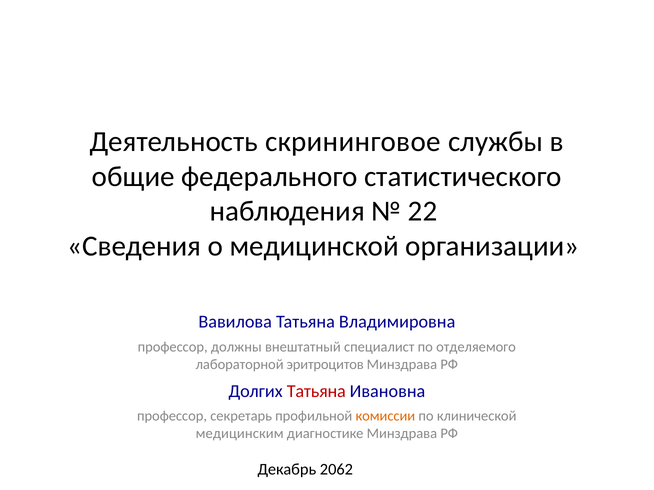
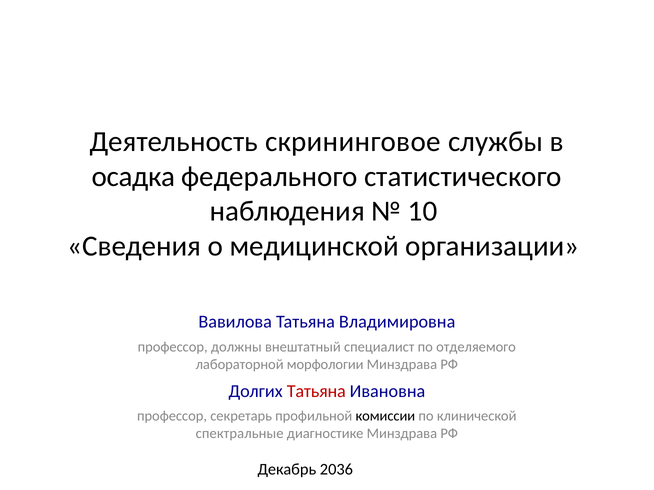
общие: общие -> осадка (133, 177)
22: 22 -> 10 (423, 212)
эритроцитов: эритроцитов -> морфологии (325, 365)
комиссии colour: orange -> black (385, 417)
медицинским: медицинским -> спектральные (240, 434)
2062: 2062 -> 2036 (336, 470)
